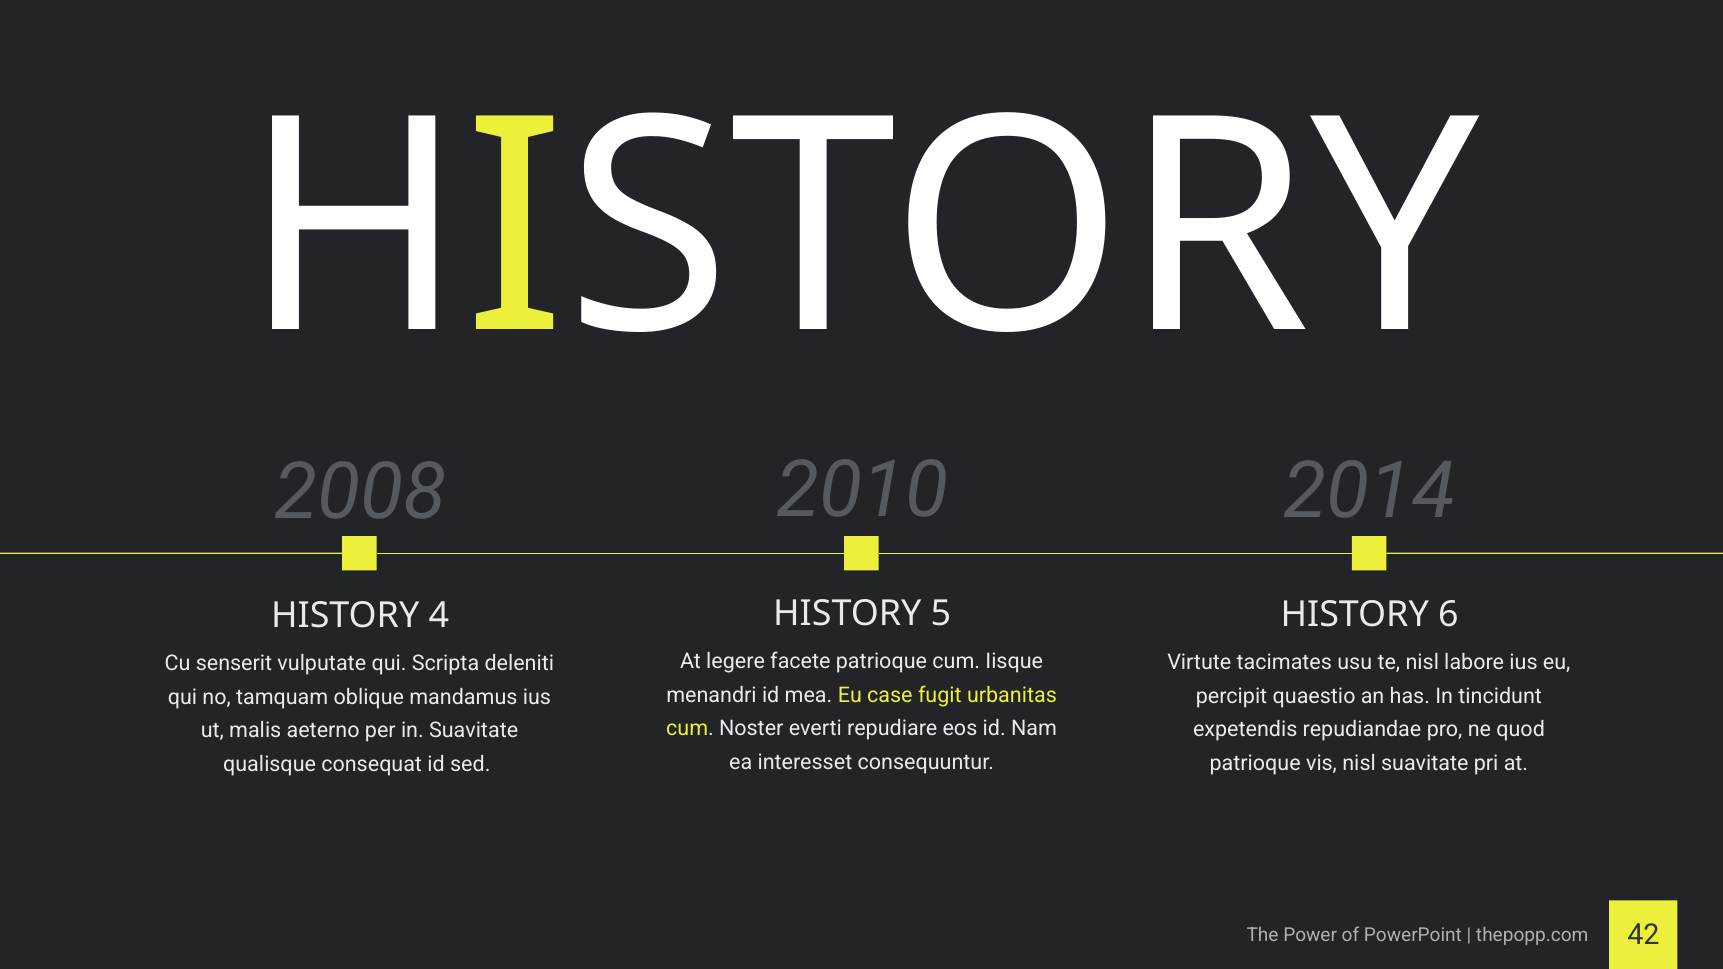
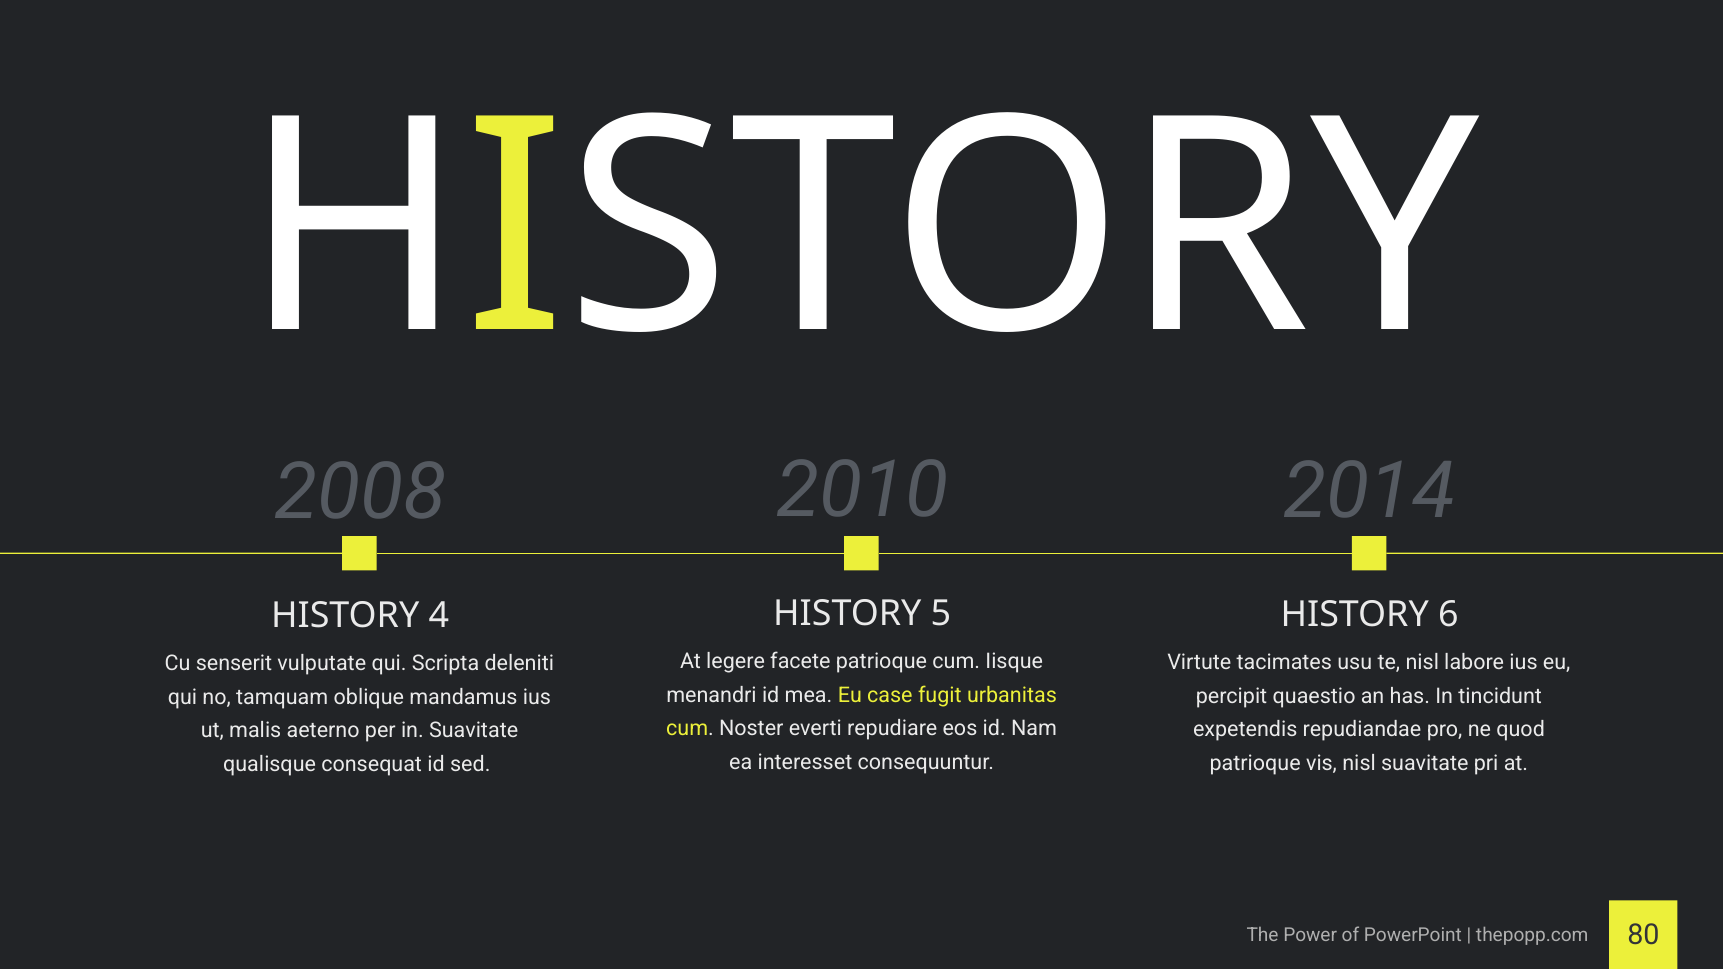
42: 42 -> 80 (1643, 935)
